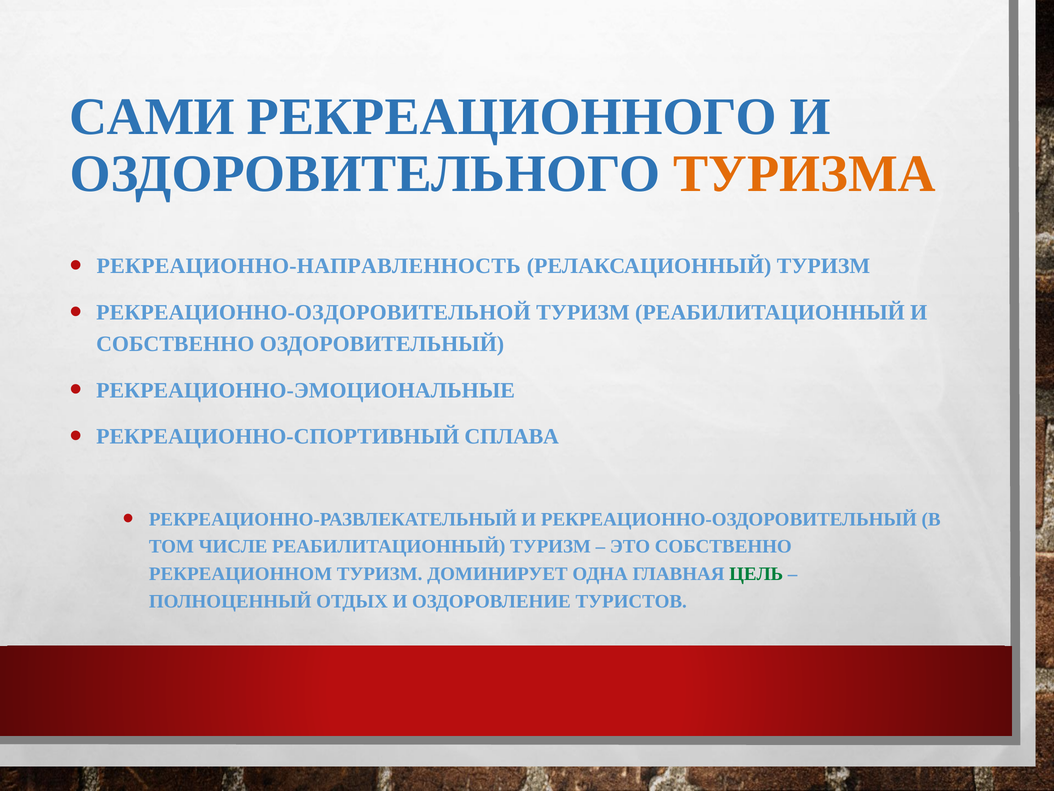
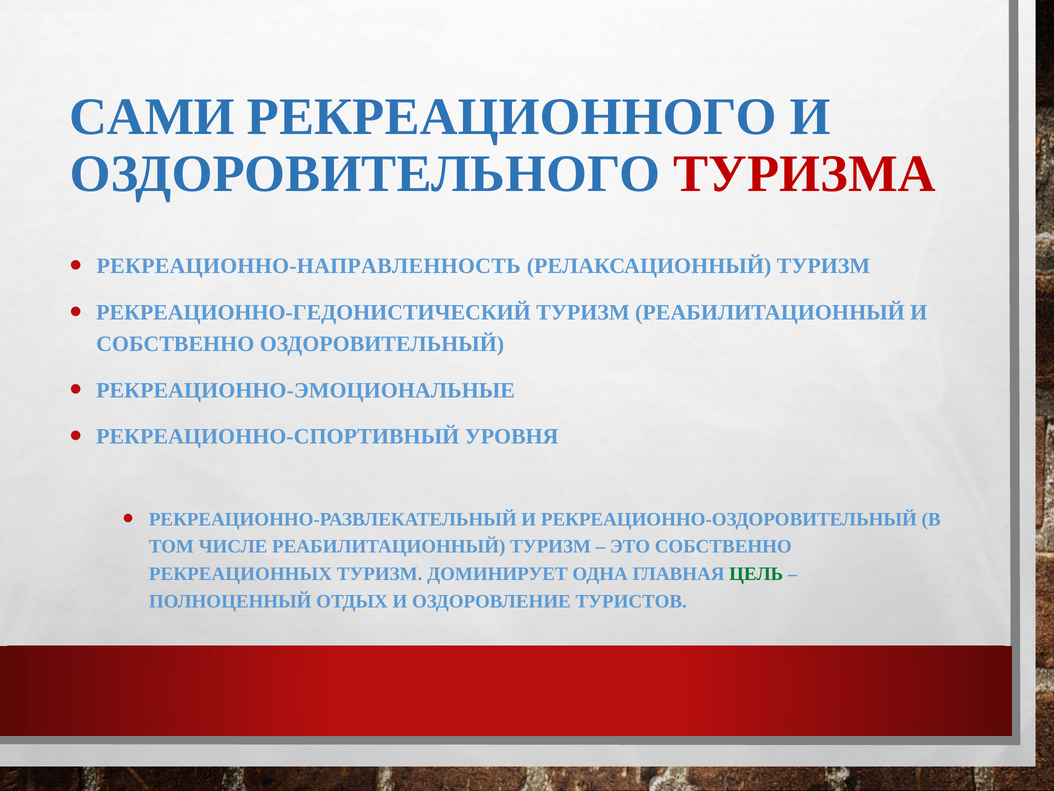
ТУРИЗМА colour: orange -> red (805, 174)
РЕКРЕАЦИОННО-ОЗДОРОВИТЕЛЬНОЙ: РЕКРЕАЦИОННО-ОЗДОРОВИТЕЛЬНОЙ -> РЕКРЕАЦИОННО-ГЕДОНИСТИЧЕСКИЙ (313, 312)
СПЛАВА: СПЛАВА -> УРОВНЯ (512, 436)
РЕКРЕАЦИОННОМ: РЕКРЕАЦИОННОМ -> РЕКРЕАЦИОННЫХ (240, 574)
